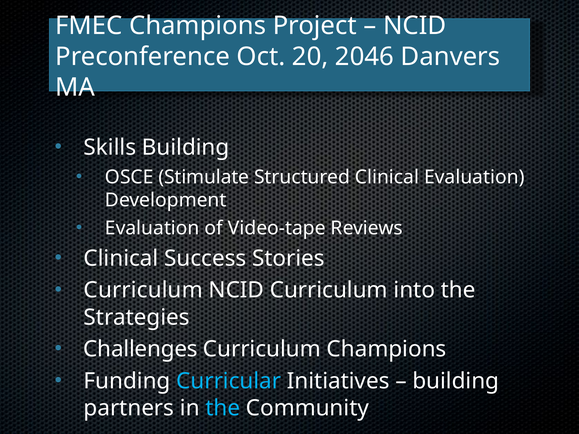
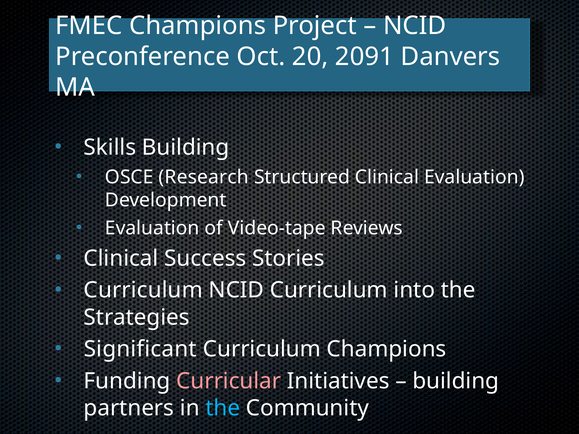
2046: 2046 -> 2091 (364, 57)
Stimulate: Stimulate -> Research (204, 177)
Challenges: Challenges -> Significant (140, 349)
Curricular colour: light blue -> pink (229, 381)
